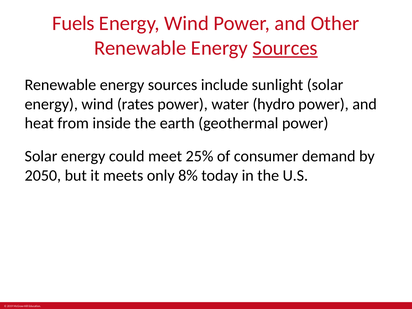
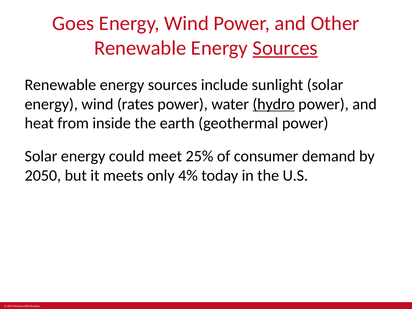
Fuels: Fuels -> Goes (73, 23)
hydro underline: none -> present (274, 104)
8%: 8% -> 4% (188, 176)
